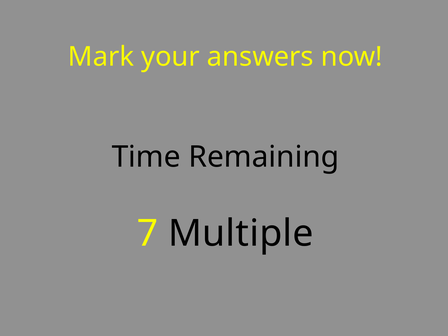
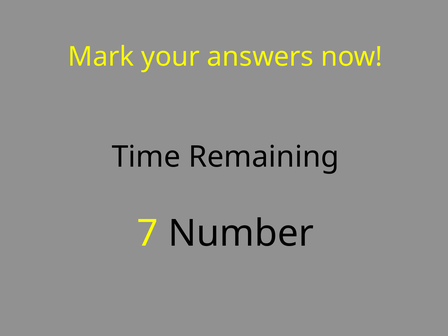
Multiple: Multiple -> Number (241, 234)
